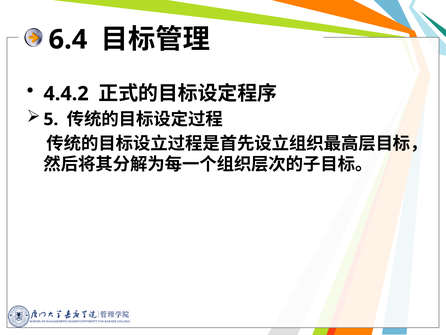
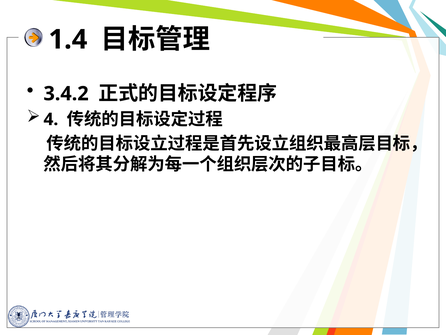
6.4: 6.4 -> 1.4 (68, 39)
4.4.2: 4.4.2 -> 3.4.2 (66, 94)
5: 5 -> 4 (51, 119)
